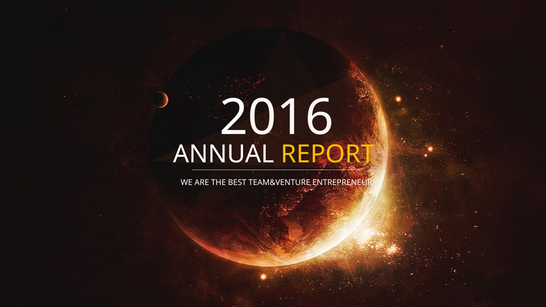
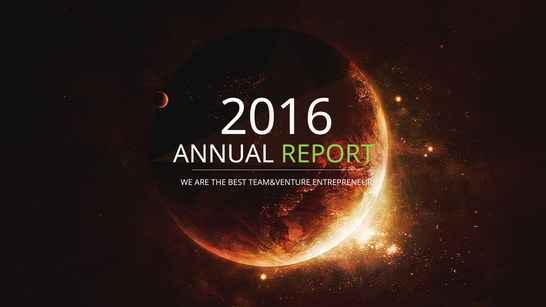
REPORT colour: yellow -> light green (328, 154)
